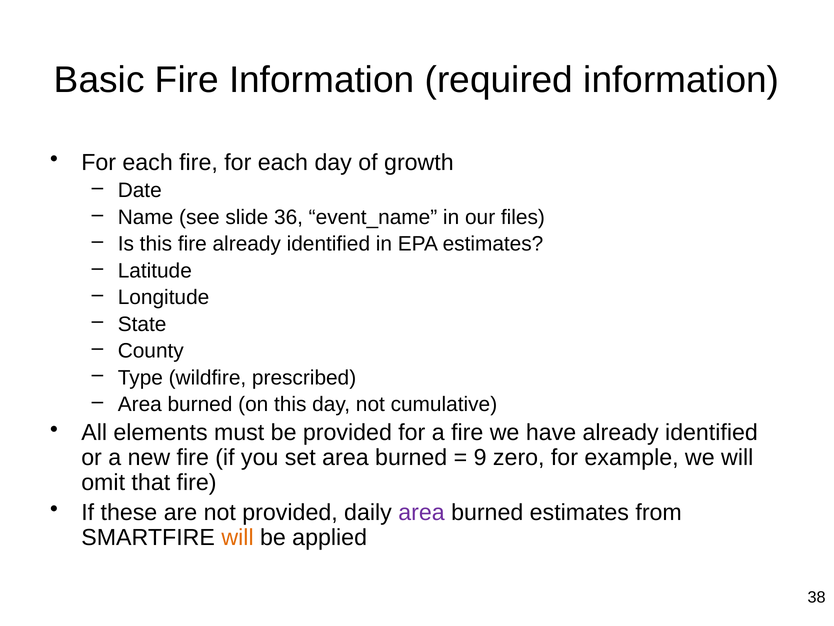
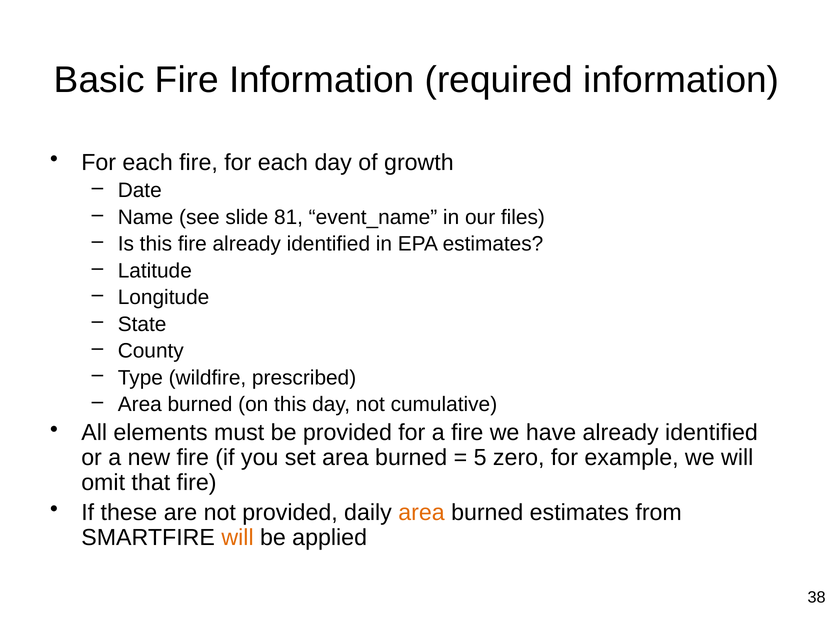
36: 36 -> 81 (289, 217)
9: 9 -> 5 (480, 457)
area colour: purple -> orange (421, 512)
